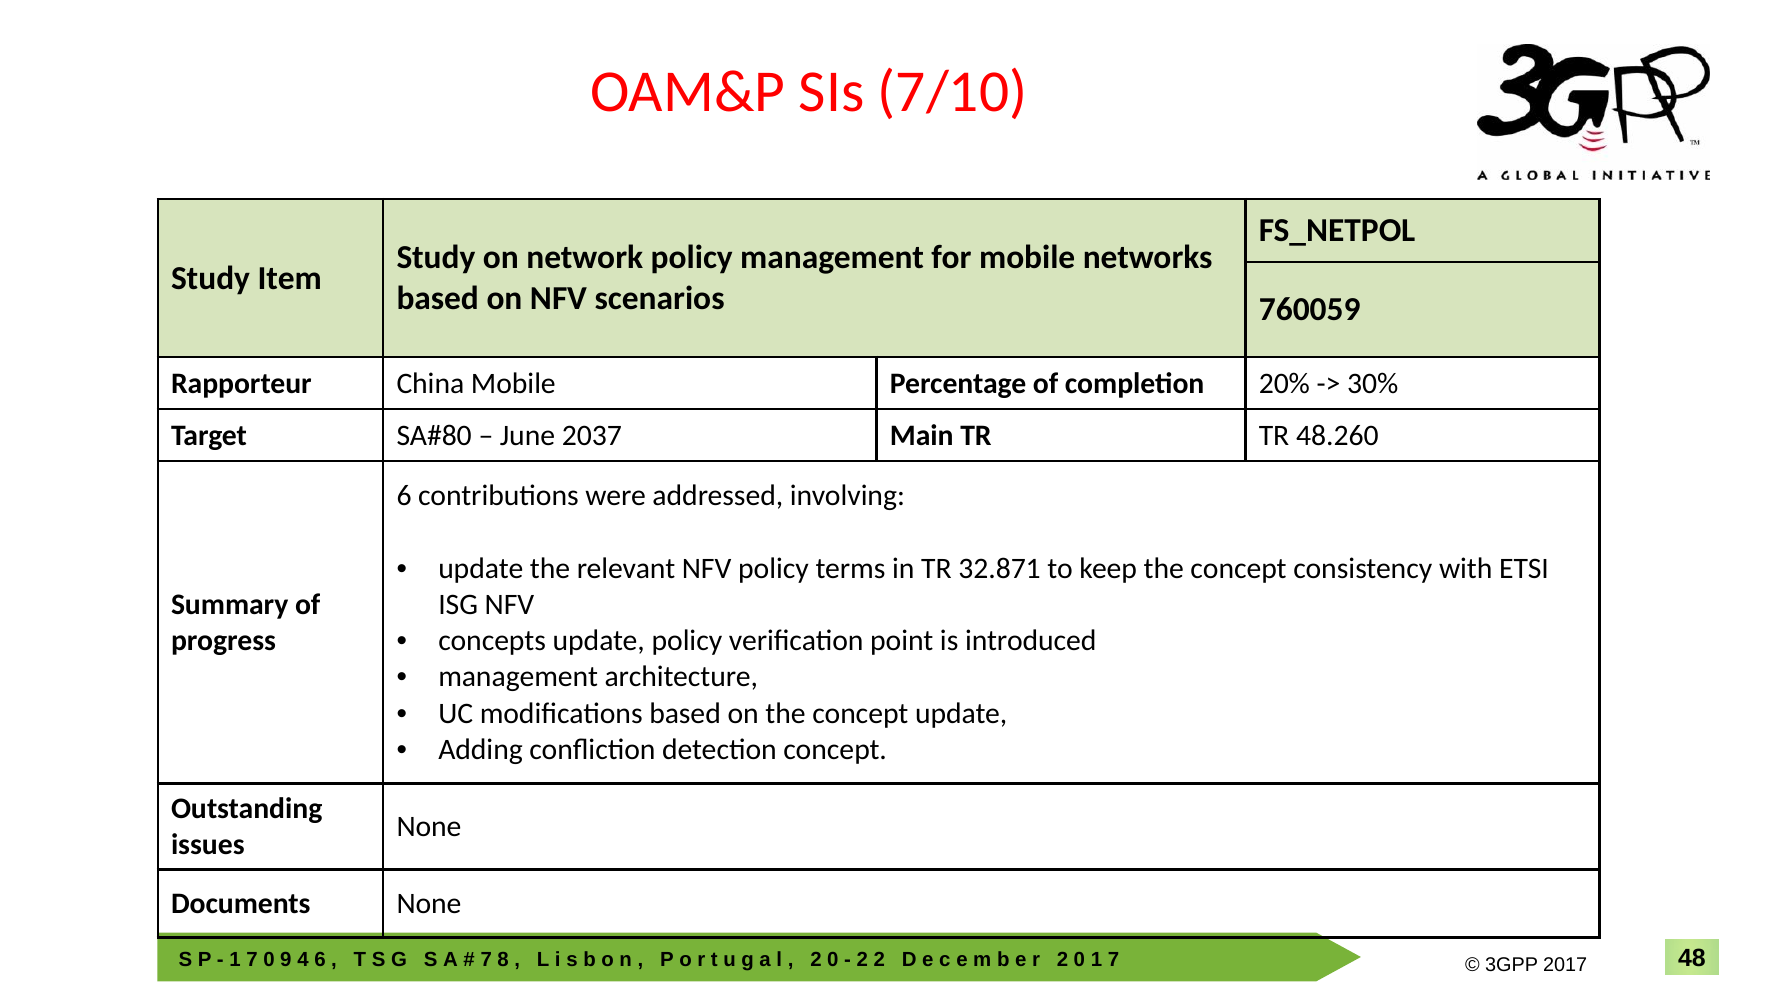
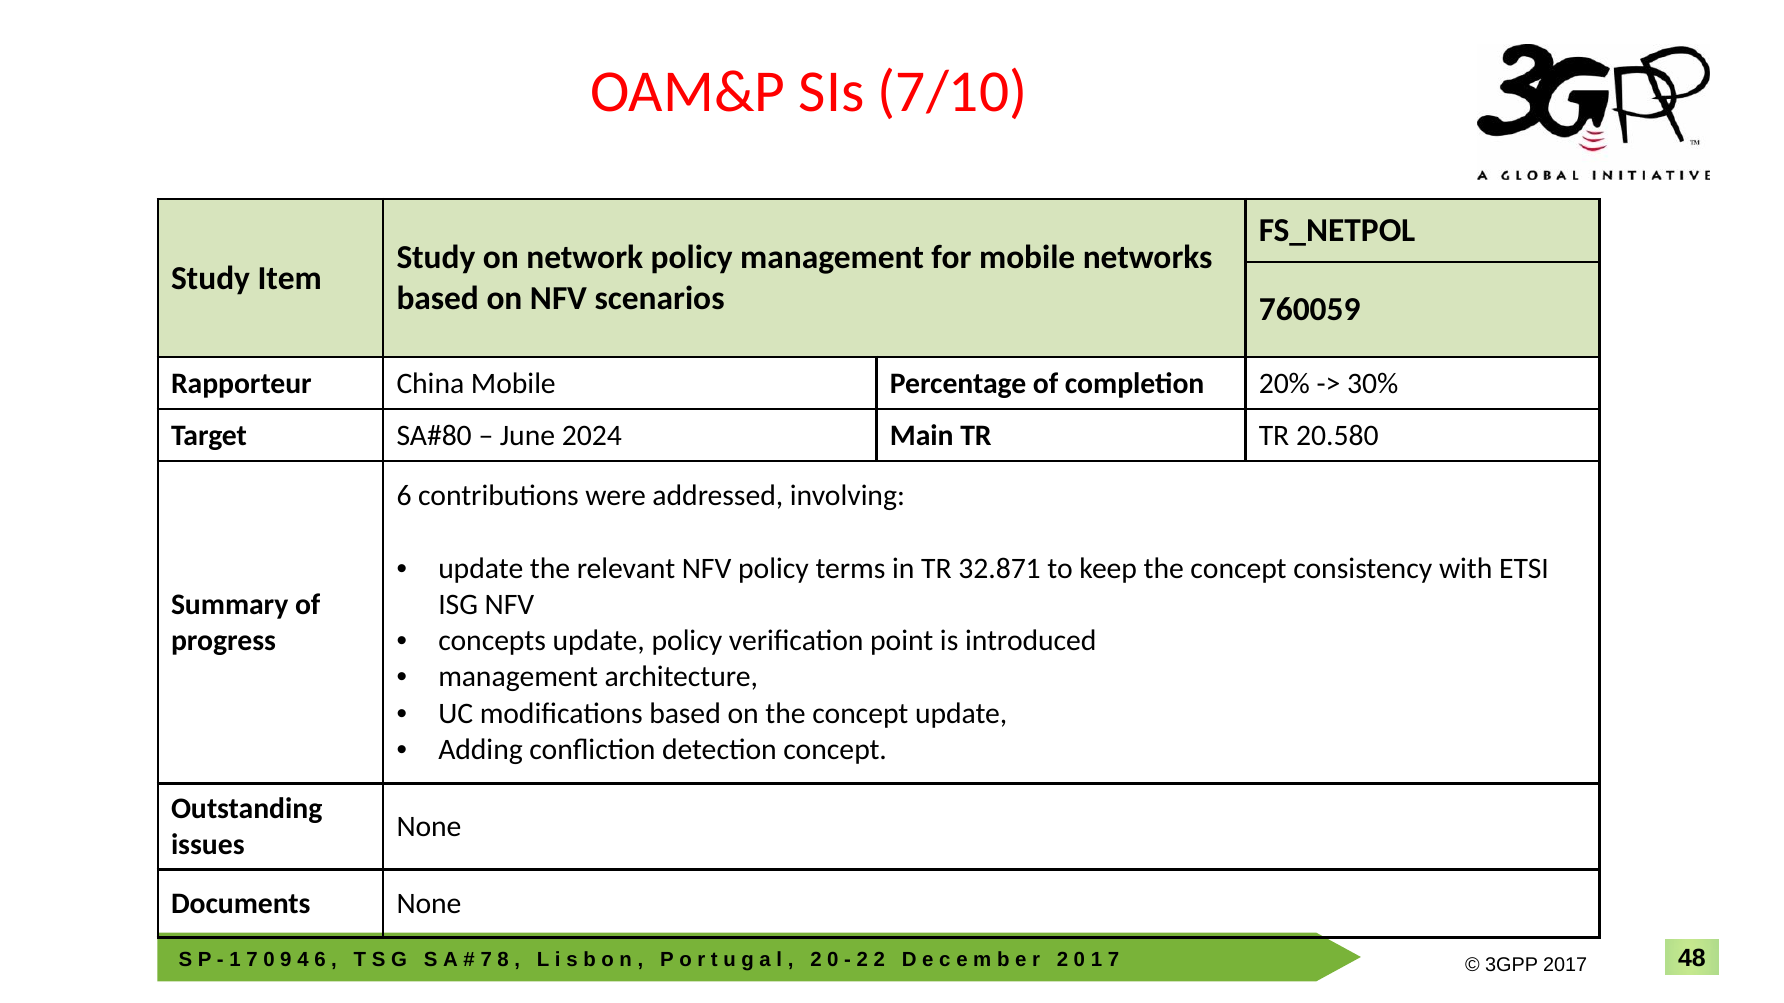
2037: 2037 -> 2024 (592, 436)
48.260: 48.260 -> 20.580 (1337, 436)
